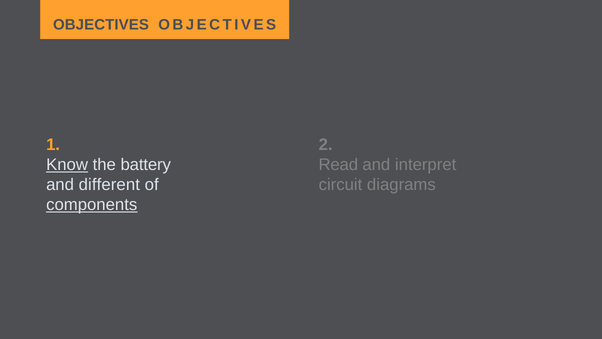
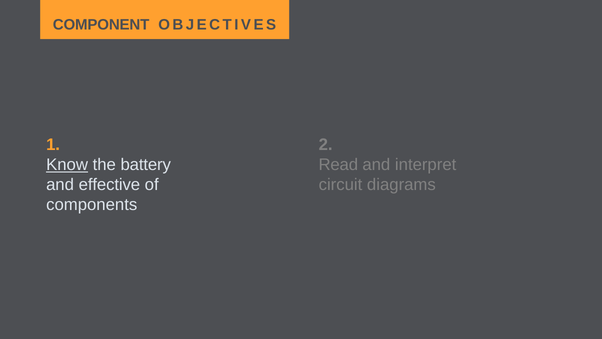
OBJECTIVES: OBJECTIVES -> COMPONENT (101, 25)
different: different -> effective (109, 184)
components underline: present -> none (92, 205)
